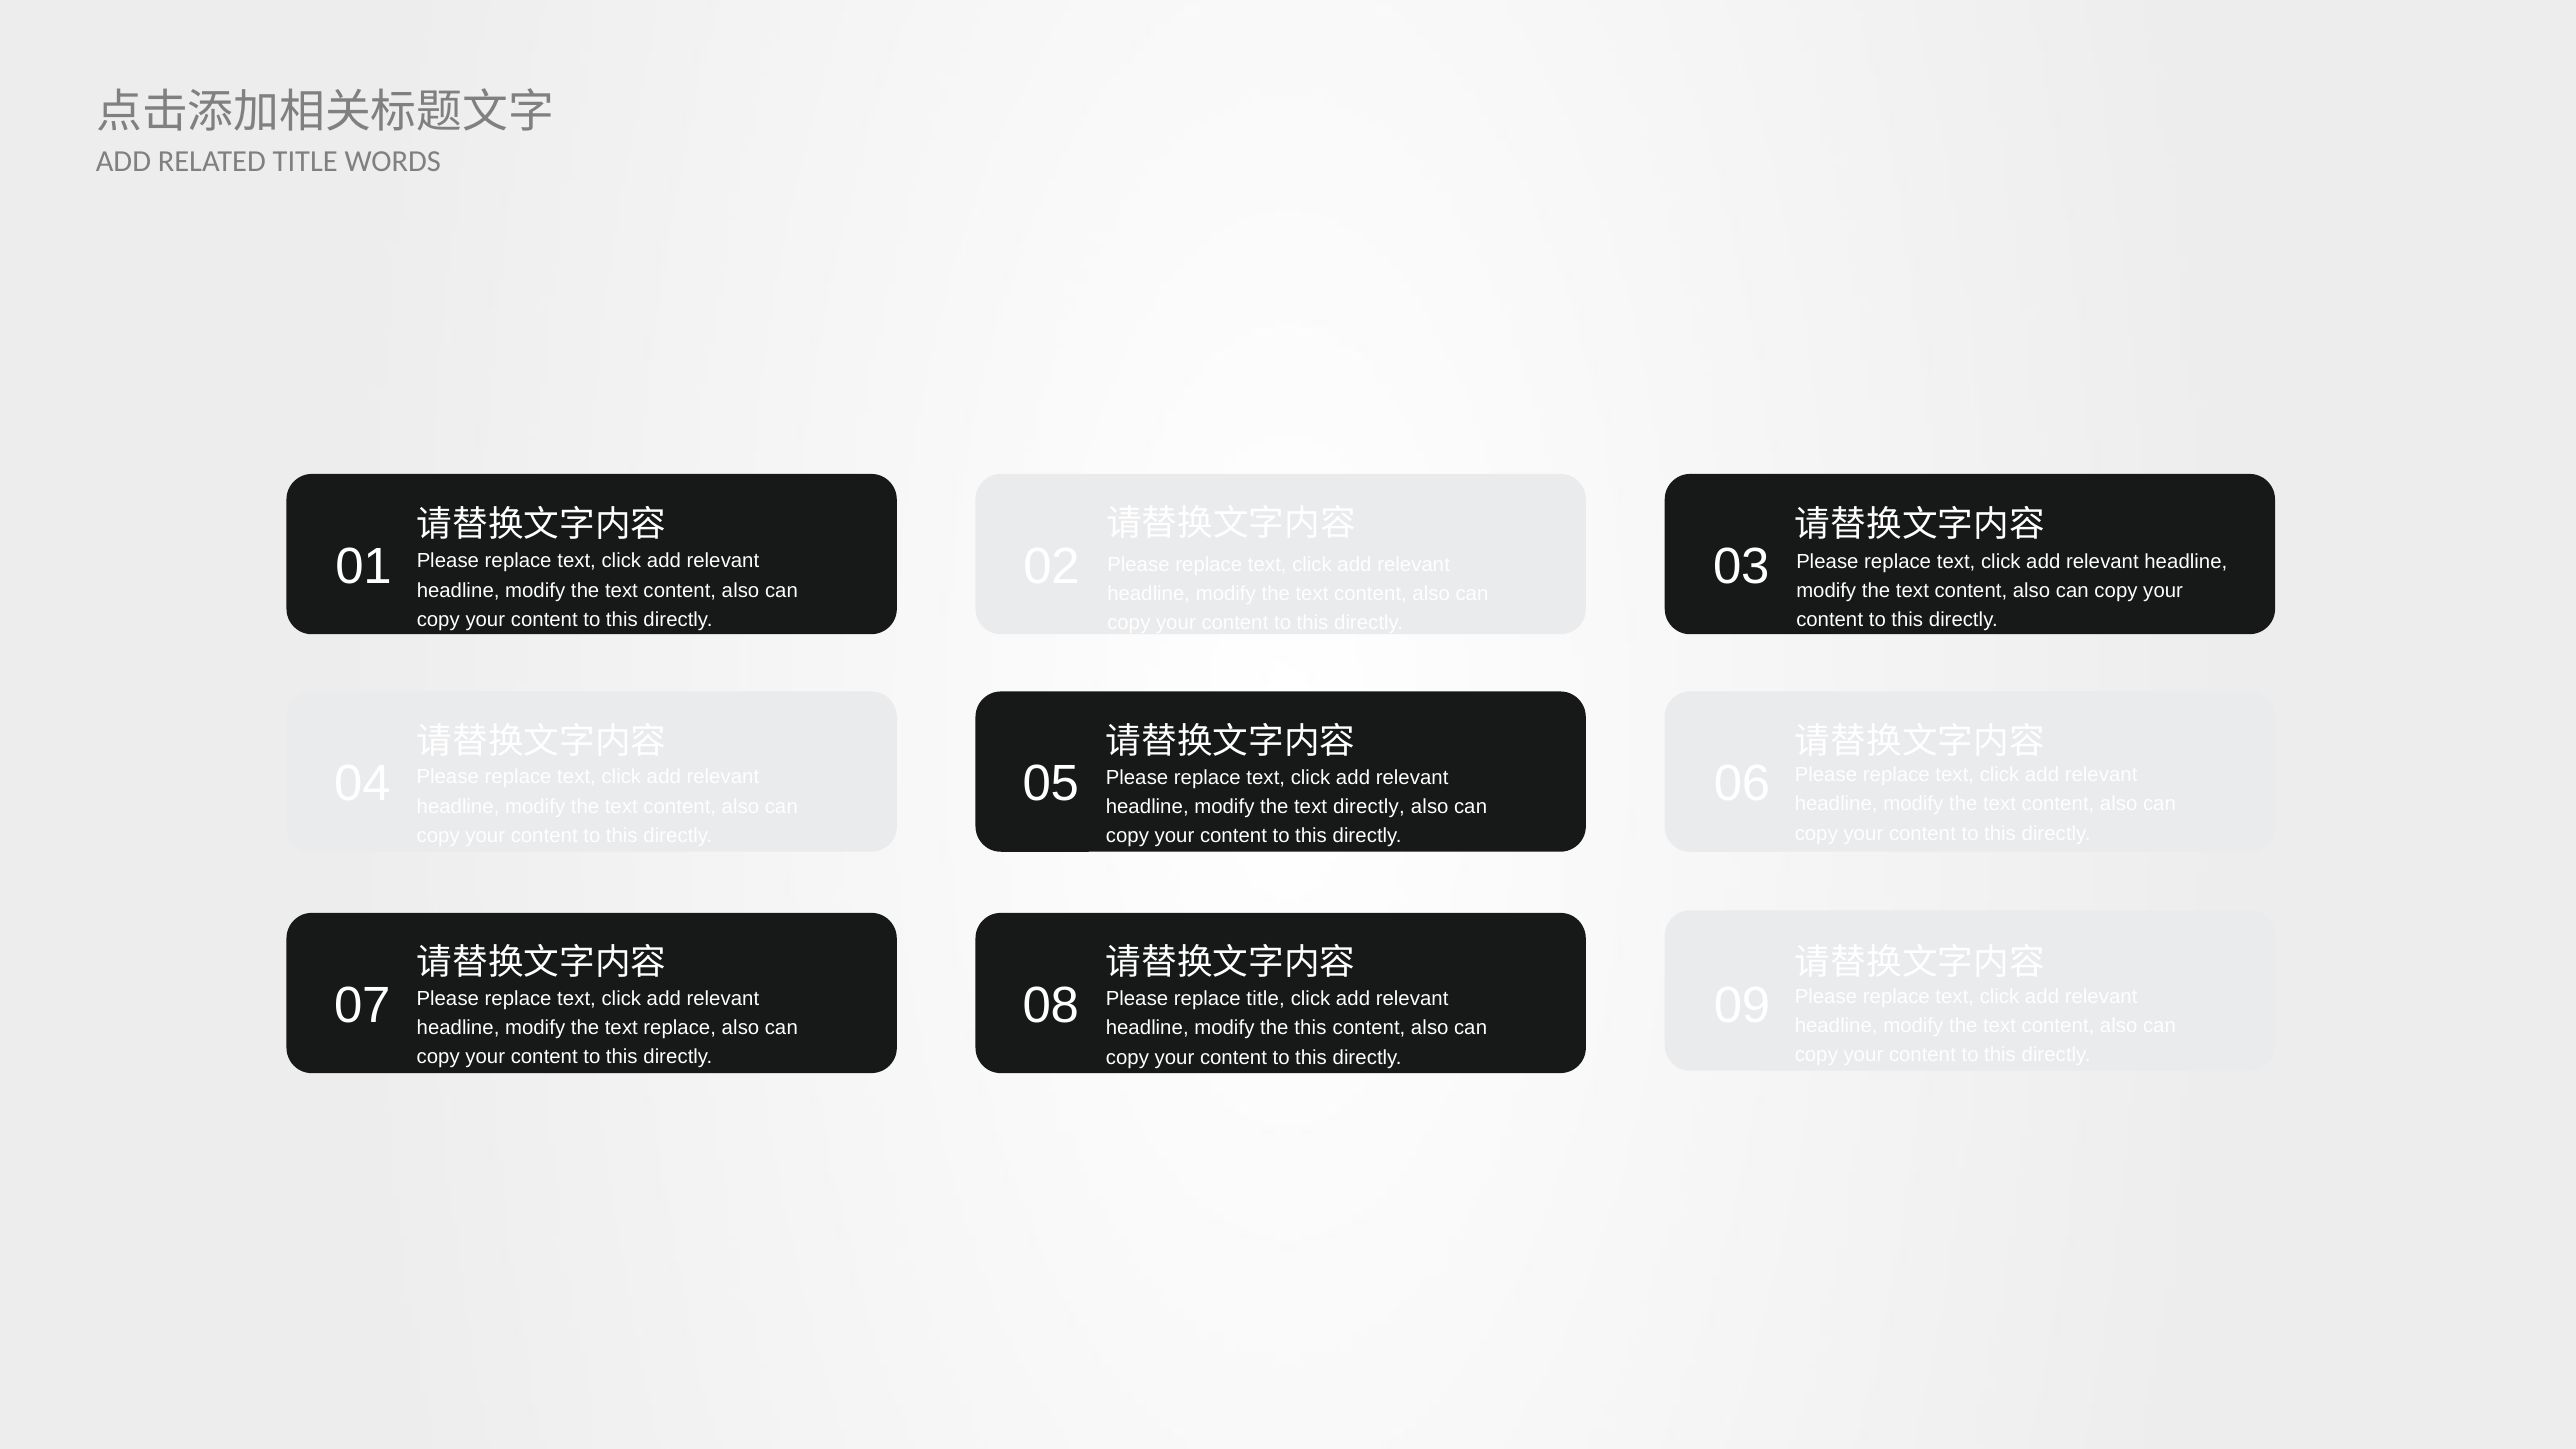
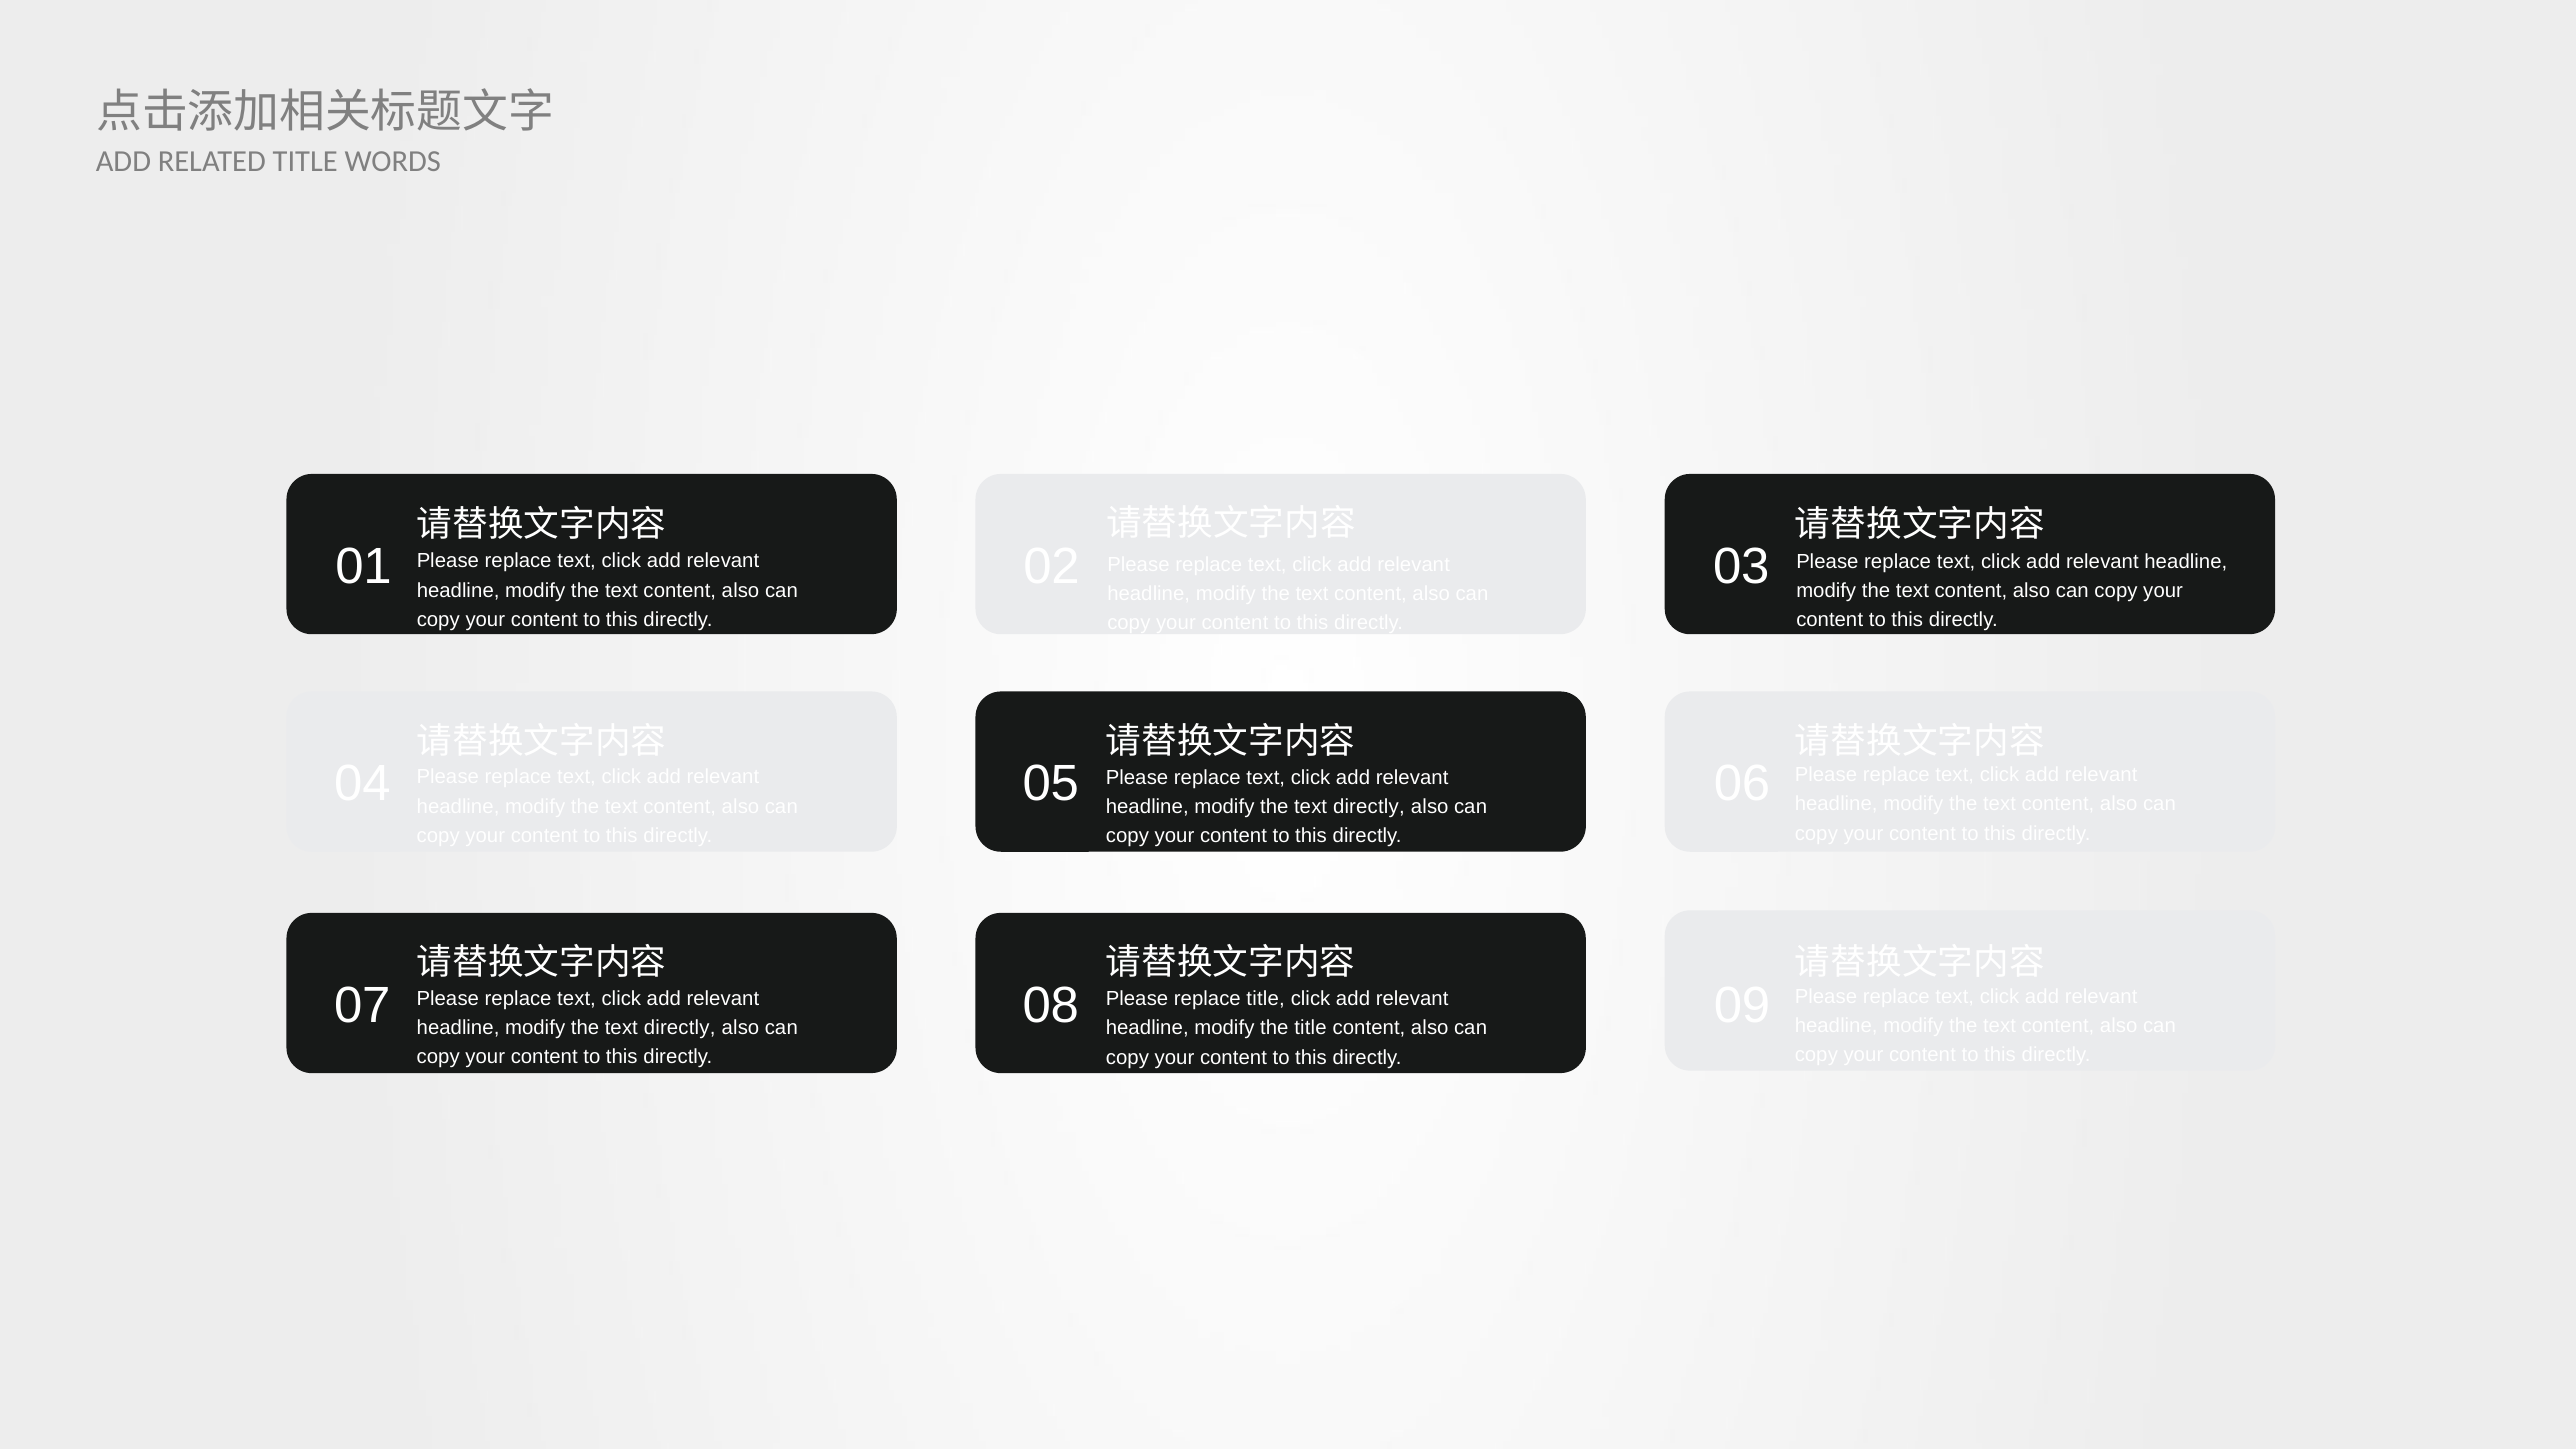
replace: replace -> directly (680, 1028)
the this: this -> title (1310, 1028)
